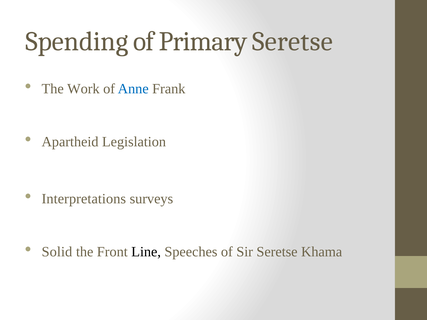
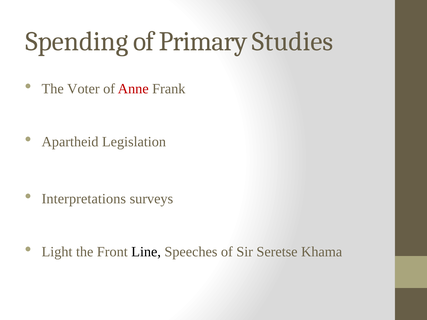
Primary Seretse: Seretse -> Studies (293, 41)
Work: Work -> Voter (83, 89)
Anne colour: blue -> red (133, 89)
Solid: Solid -> Light (57, 252)
